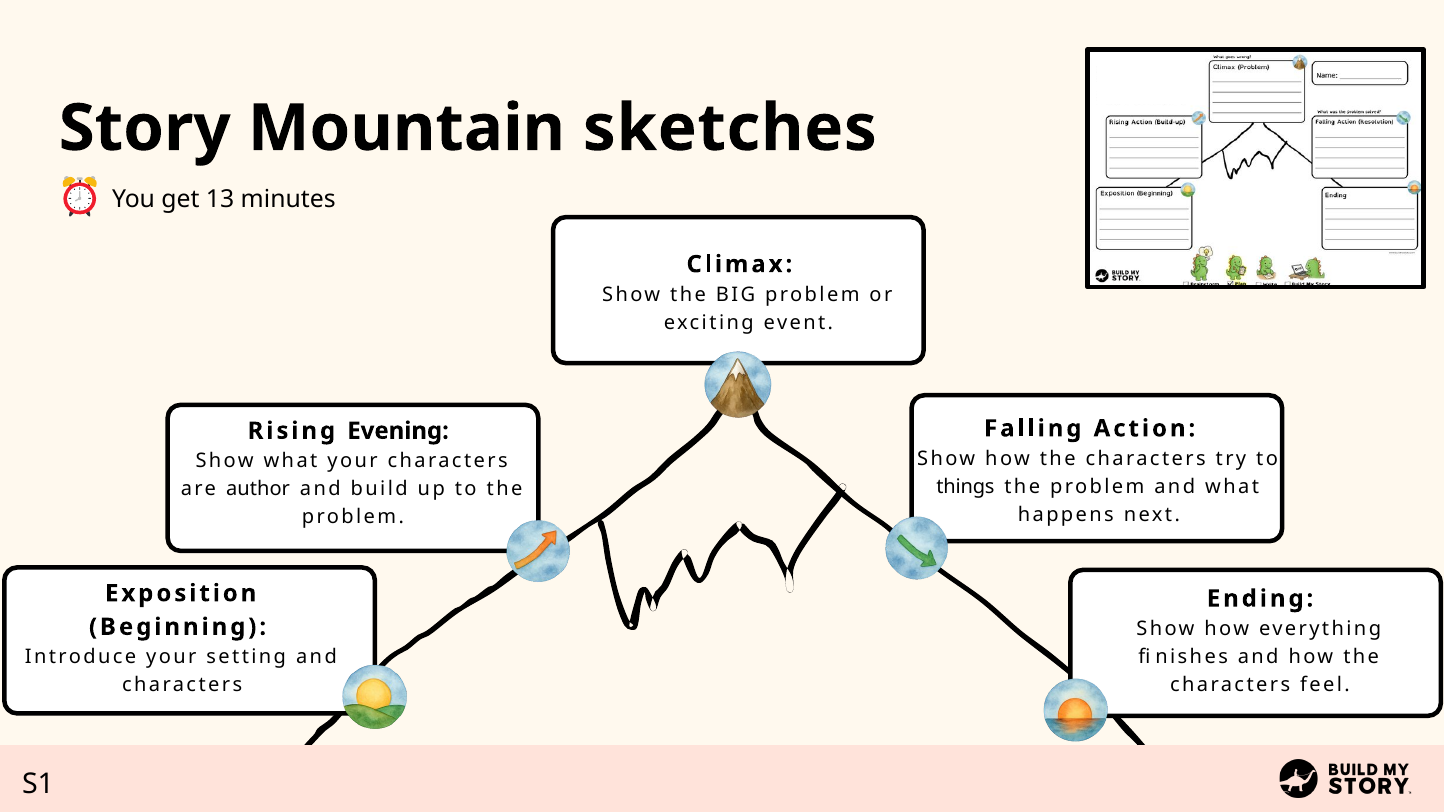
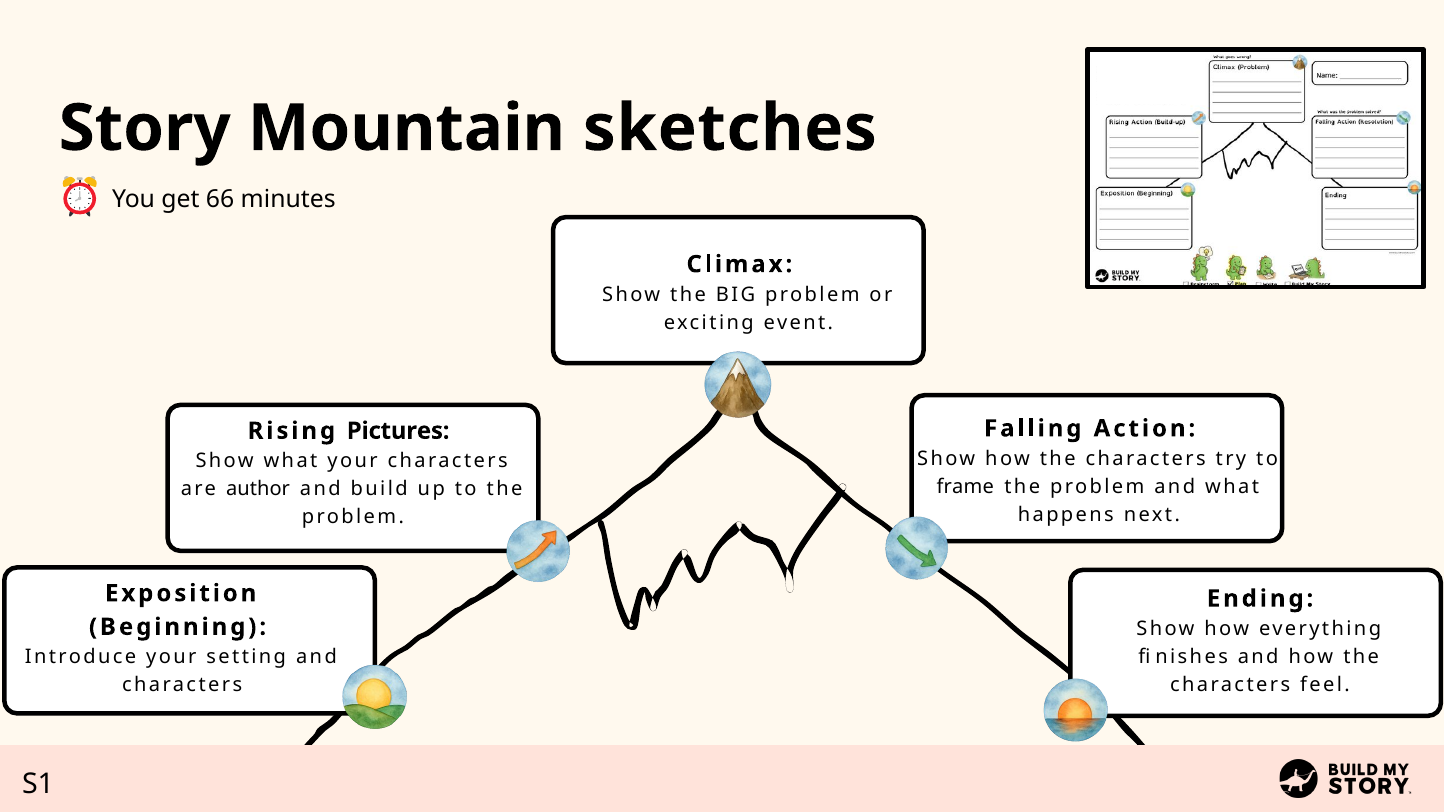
13: 13 -> 66 (220, 200)
Evening: Evening -> Pictures (398, 431)
things: things -> frame (965, 487)
